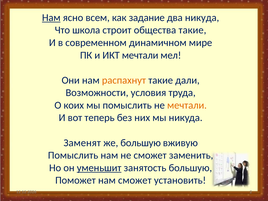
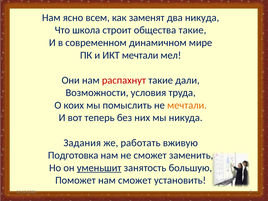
Нам underline: present -> none (51, 18)
задание: задание -> заменят (147, 18)
распахнут colour: orange -> red (124, 80)
Заменят: Заменят -> Задания (82, 143)
же большую: большую -> работать (141, 143)
Помыслить: Помыслить -> Подготовка (73, 155)
